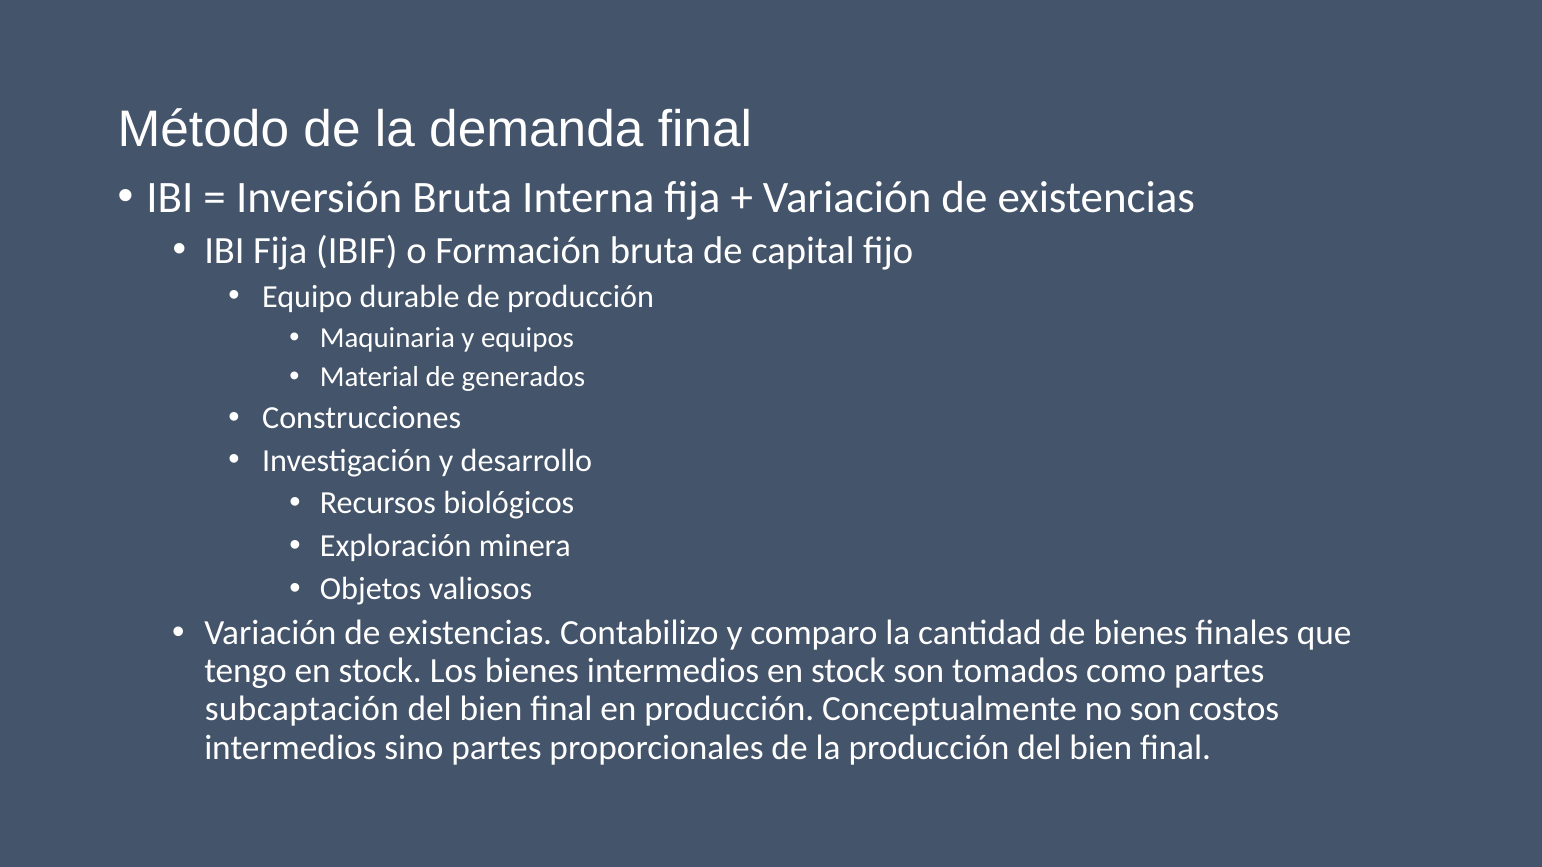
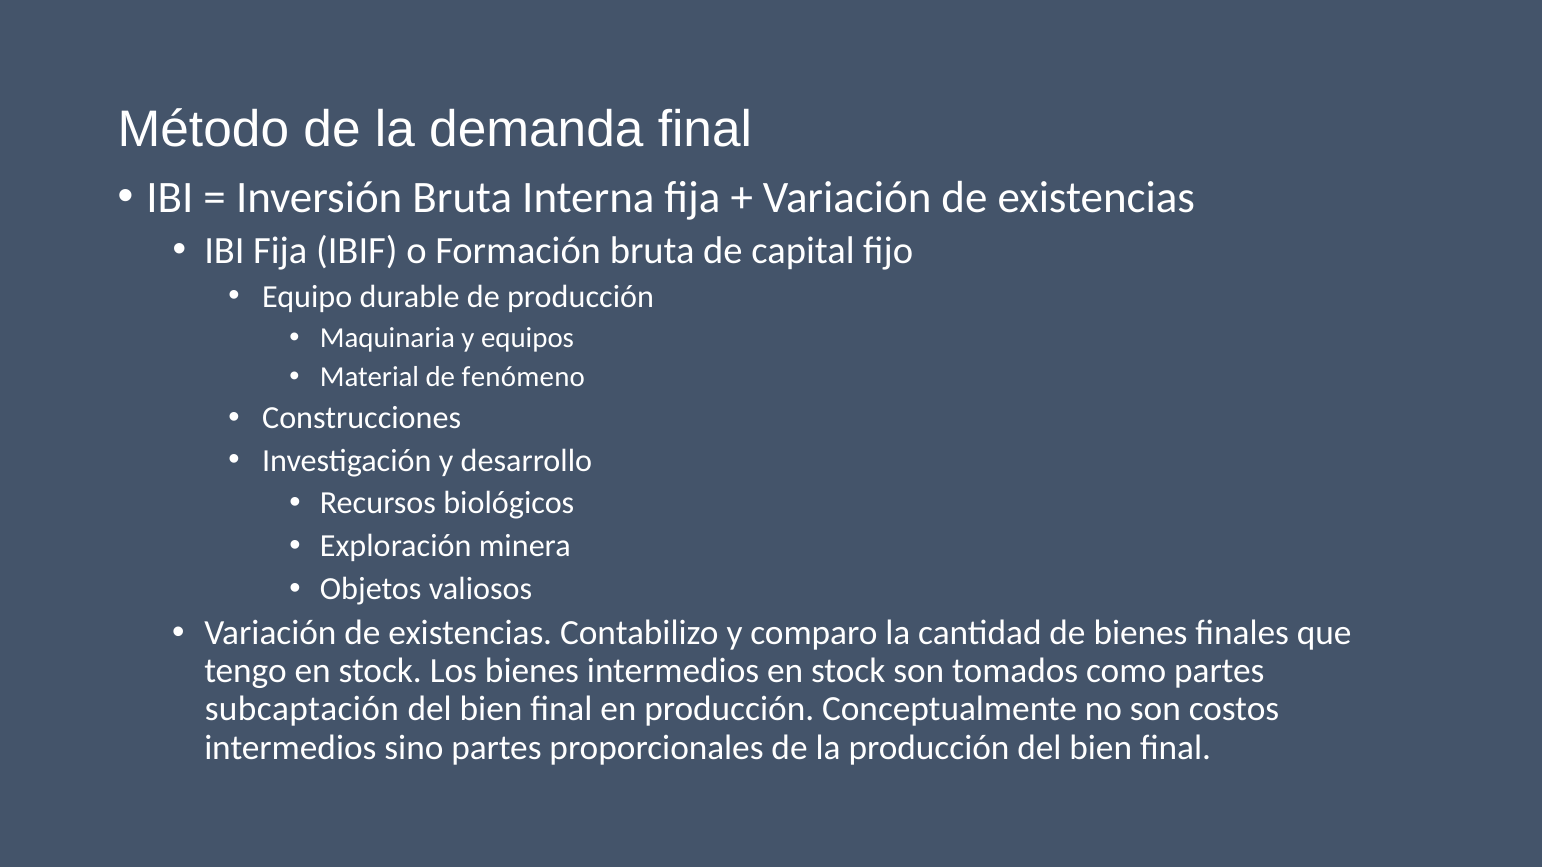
generados: generados -> fenómeno (523, 377)
